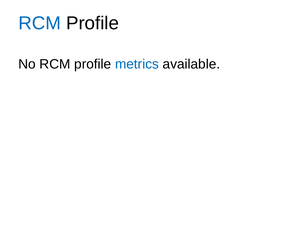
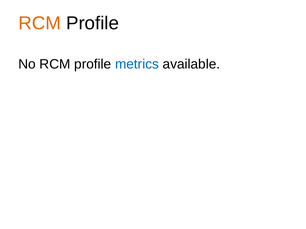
RCM colour: blue -> orange (40, 23)
